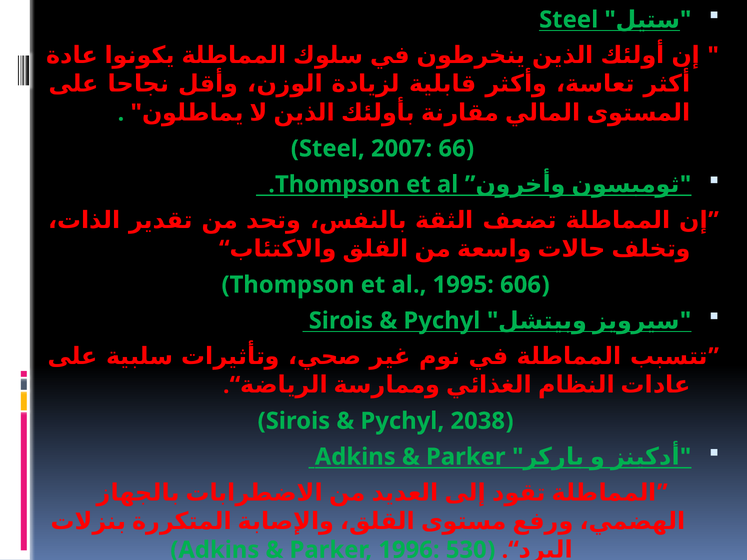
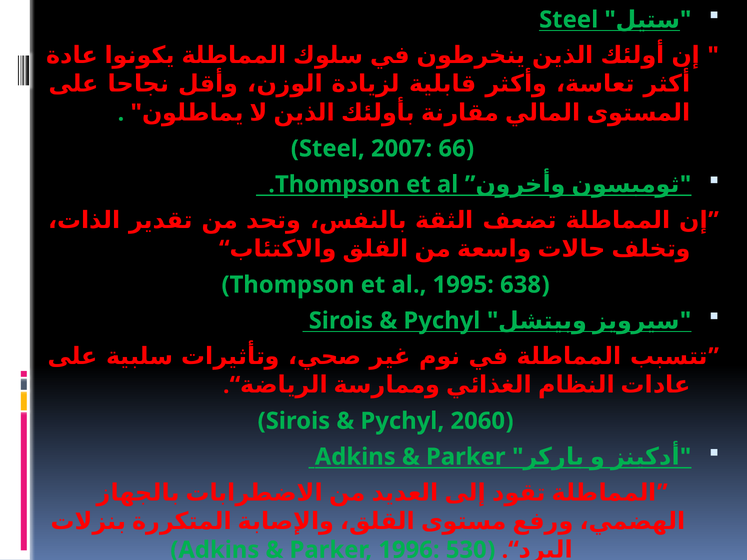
606: 606 -> 638 (521, 285)
2038: 2038 -> 2060 (478, 421)
